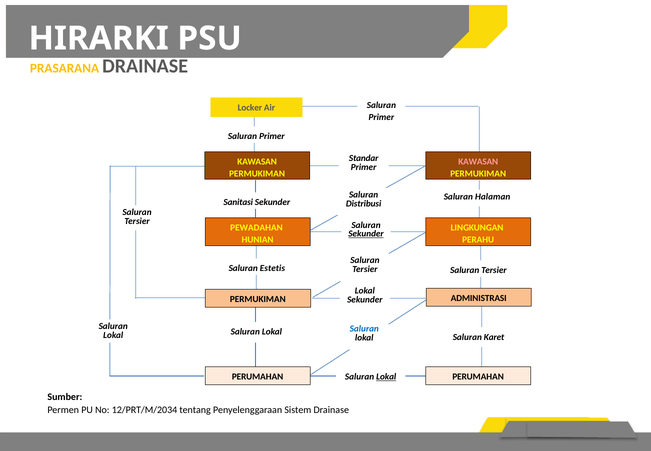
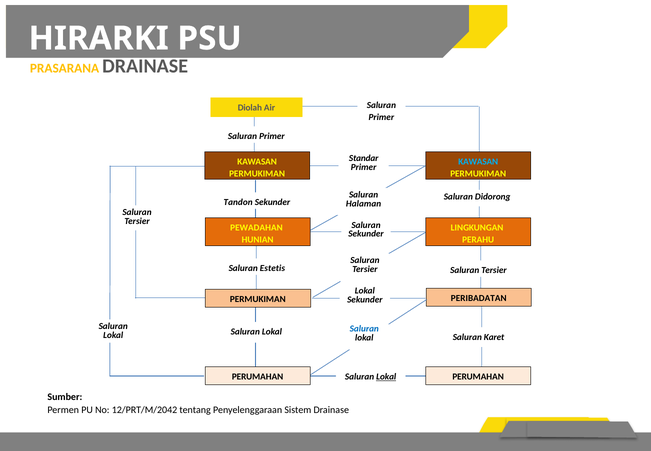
Locker: Locker -> Diolah (250, 108)
KAWASAN colour: pink -> light blue (478, 162)
Halaman: Halaman -> Didorong (493, 197)
Sanitasi: Sanitasi -> Tandon (238, 202)
Distribusi: Distribusi -> Halaman (364, 204)
Sekunder underline: present -> none (366, 234)
ADMINISTRASI: ADMINISTRASI -> PERIBADATAN (479, 298)
12/PRT/M/2034: 12/PRT/M/2034 -> 12/PRT/M/2042 (145, 410)
